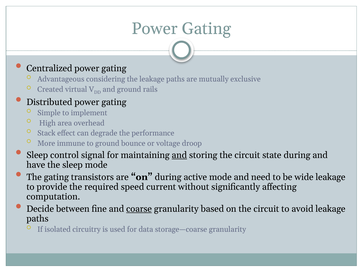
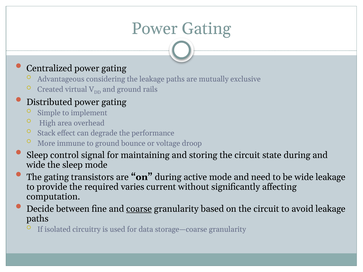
and underline: present -> none (179, 155)
have: have -> wide (36, 165)
speed: speed -> varies (133, 187)
